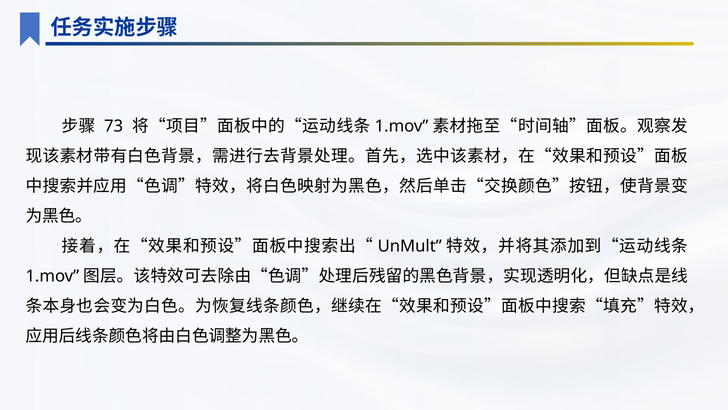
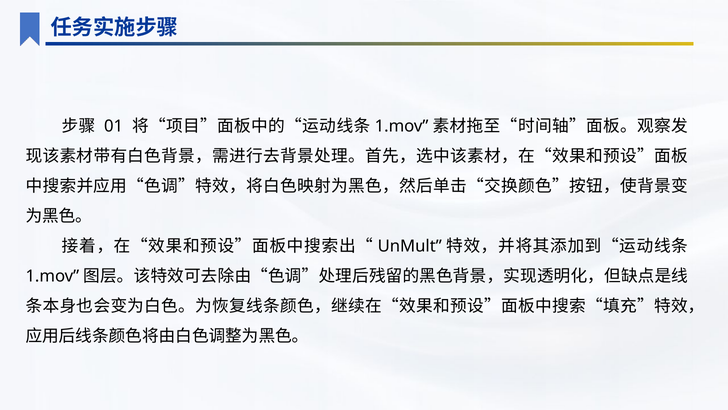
73: 73 -> 01 (114, 126)
